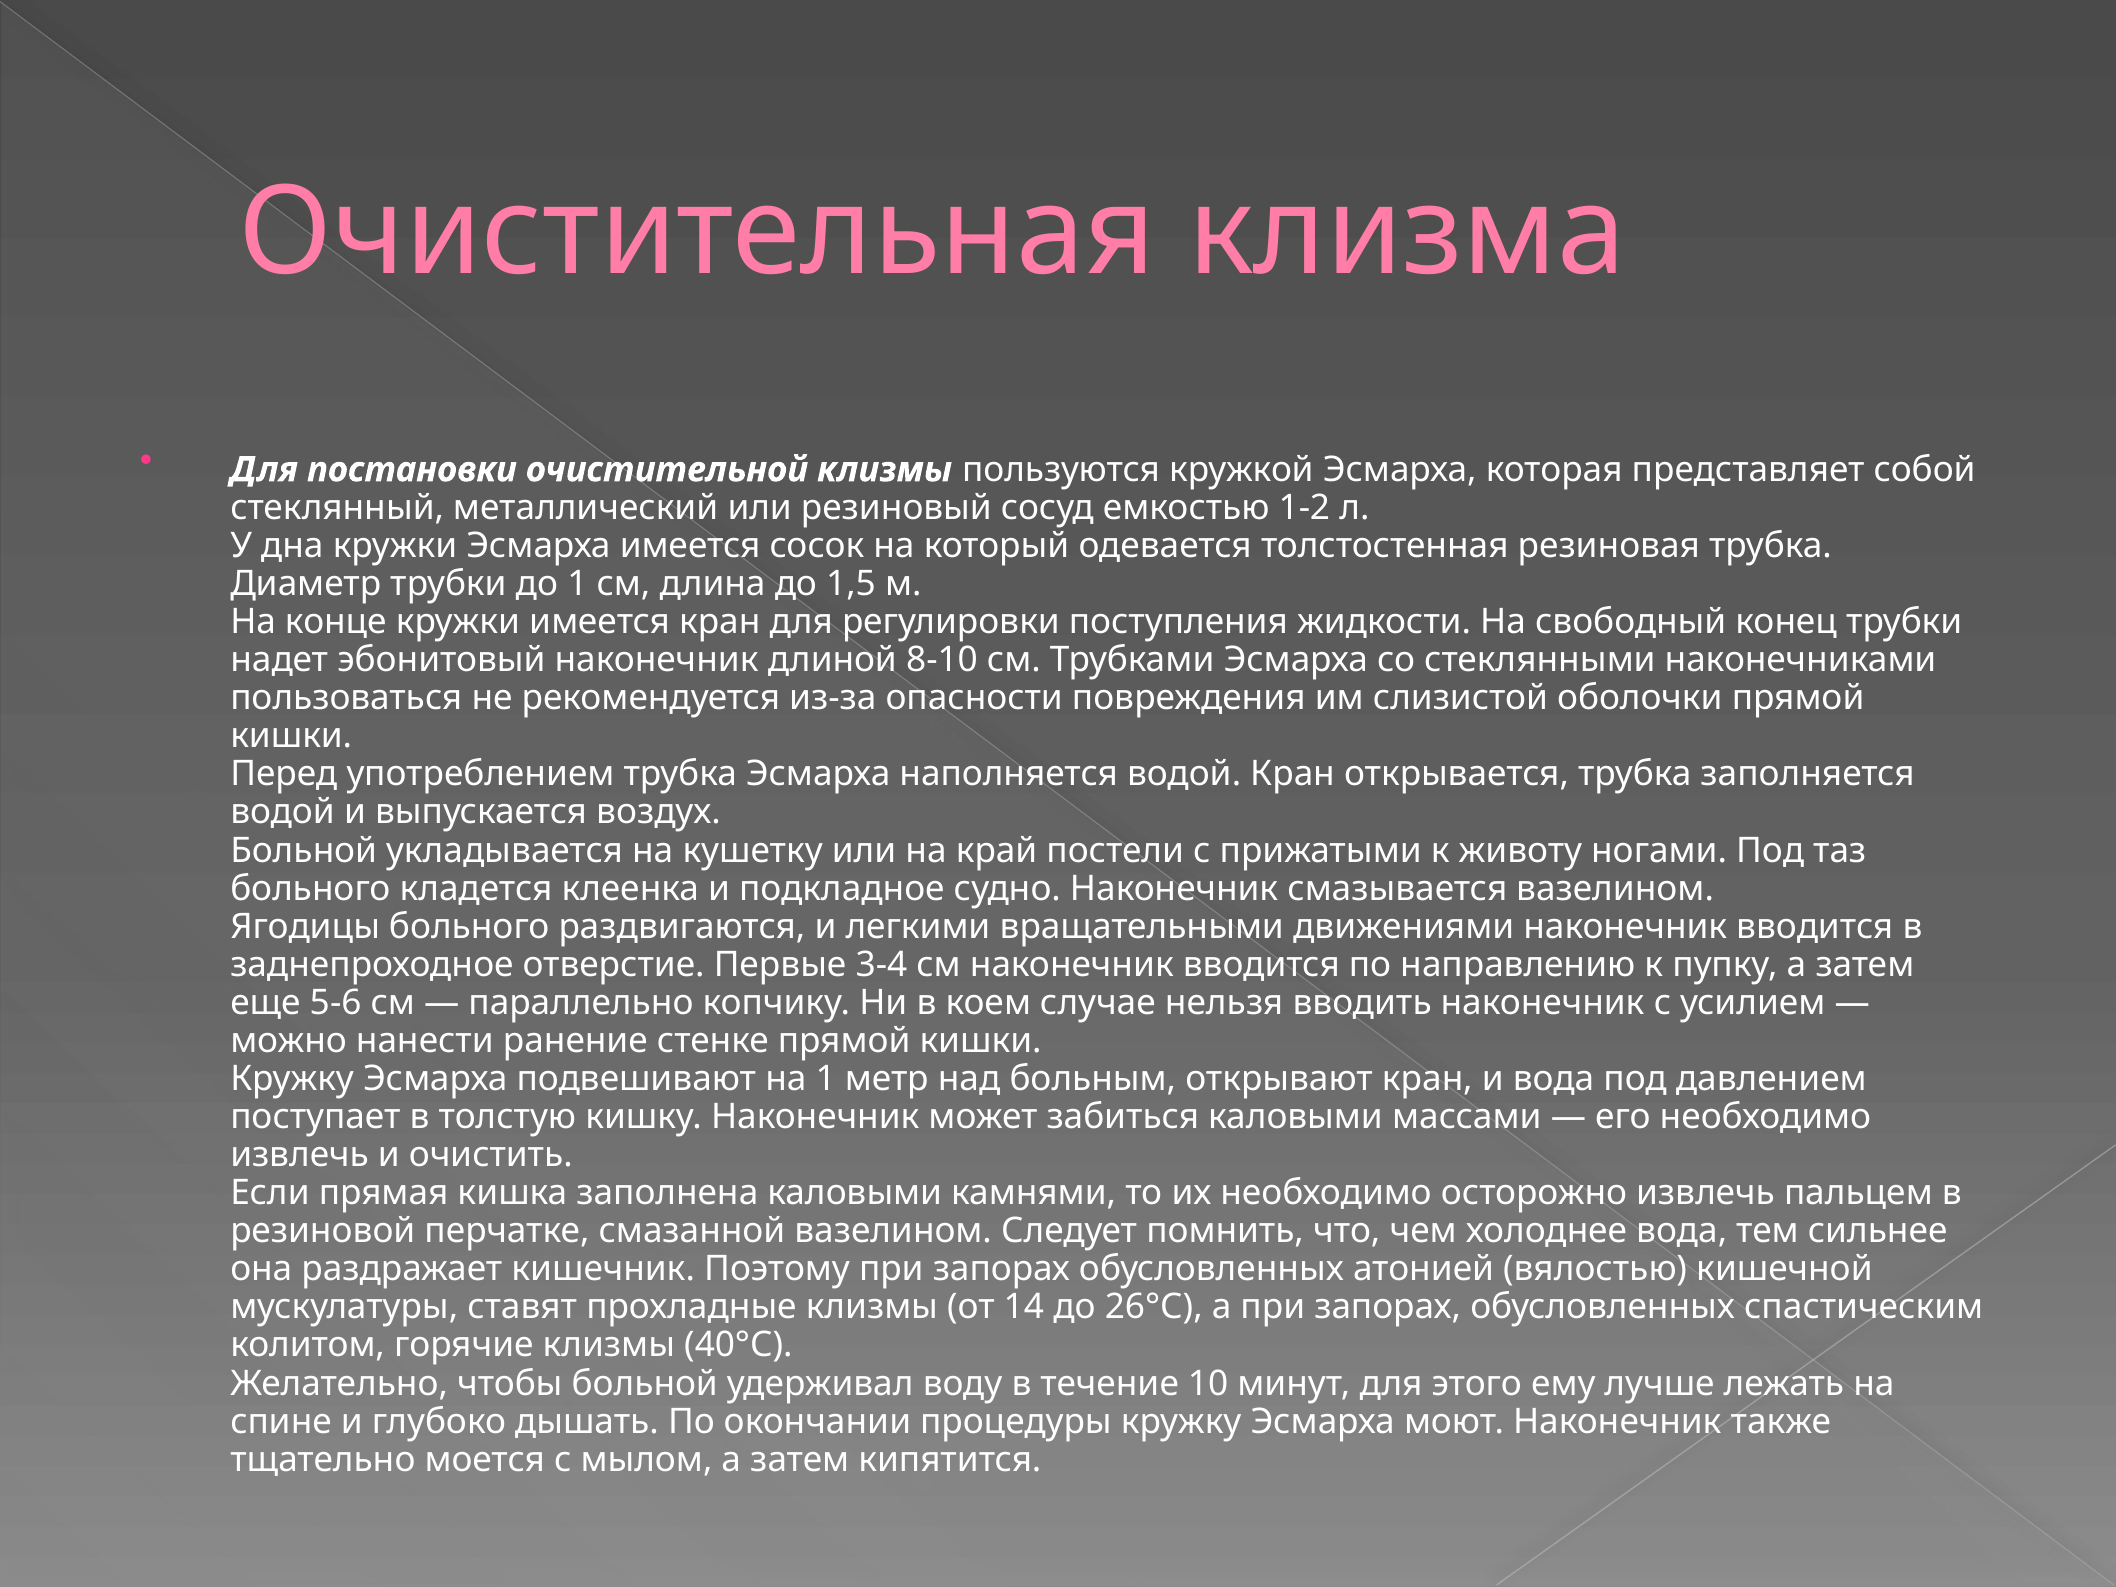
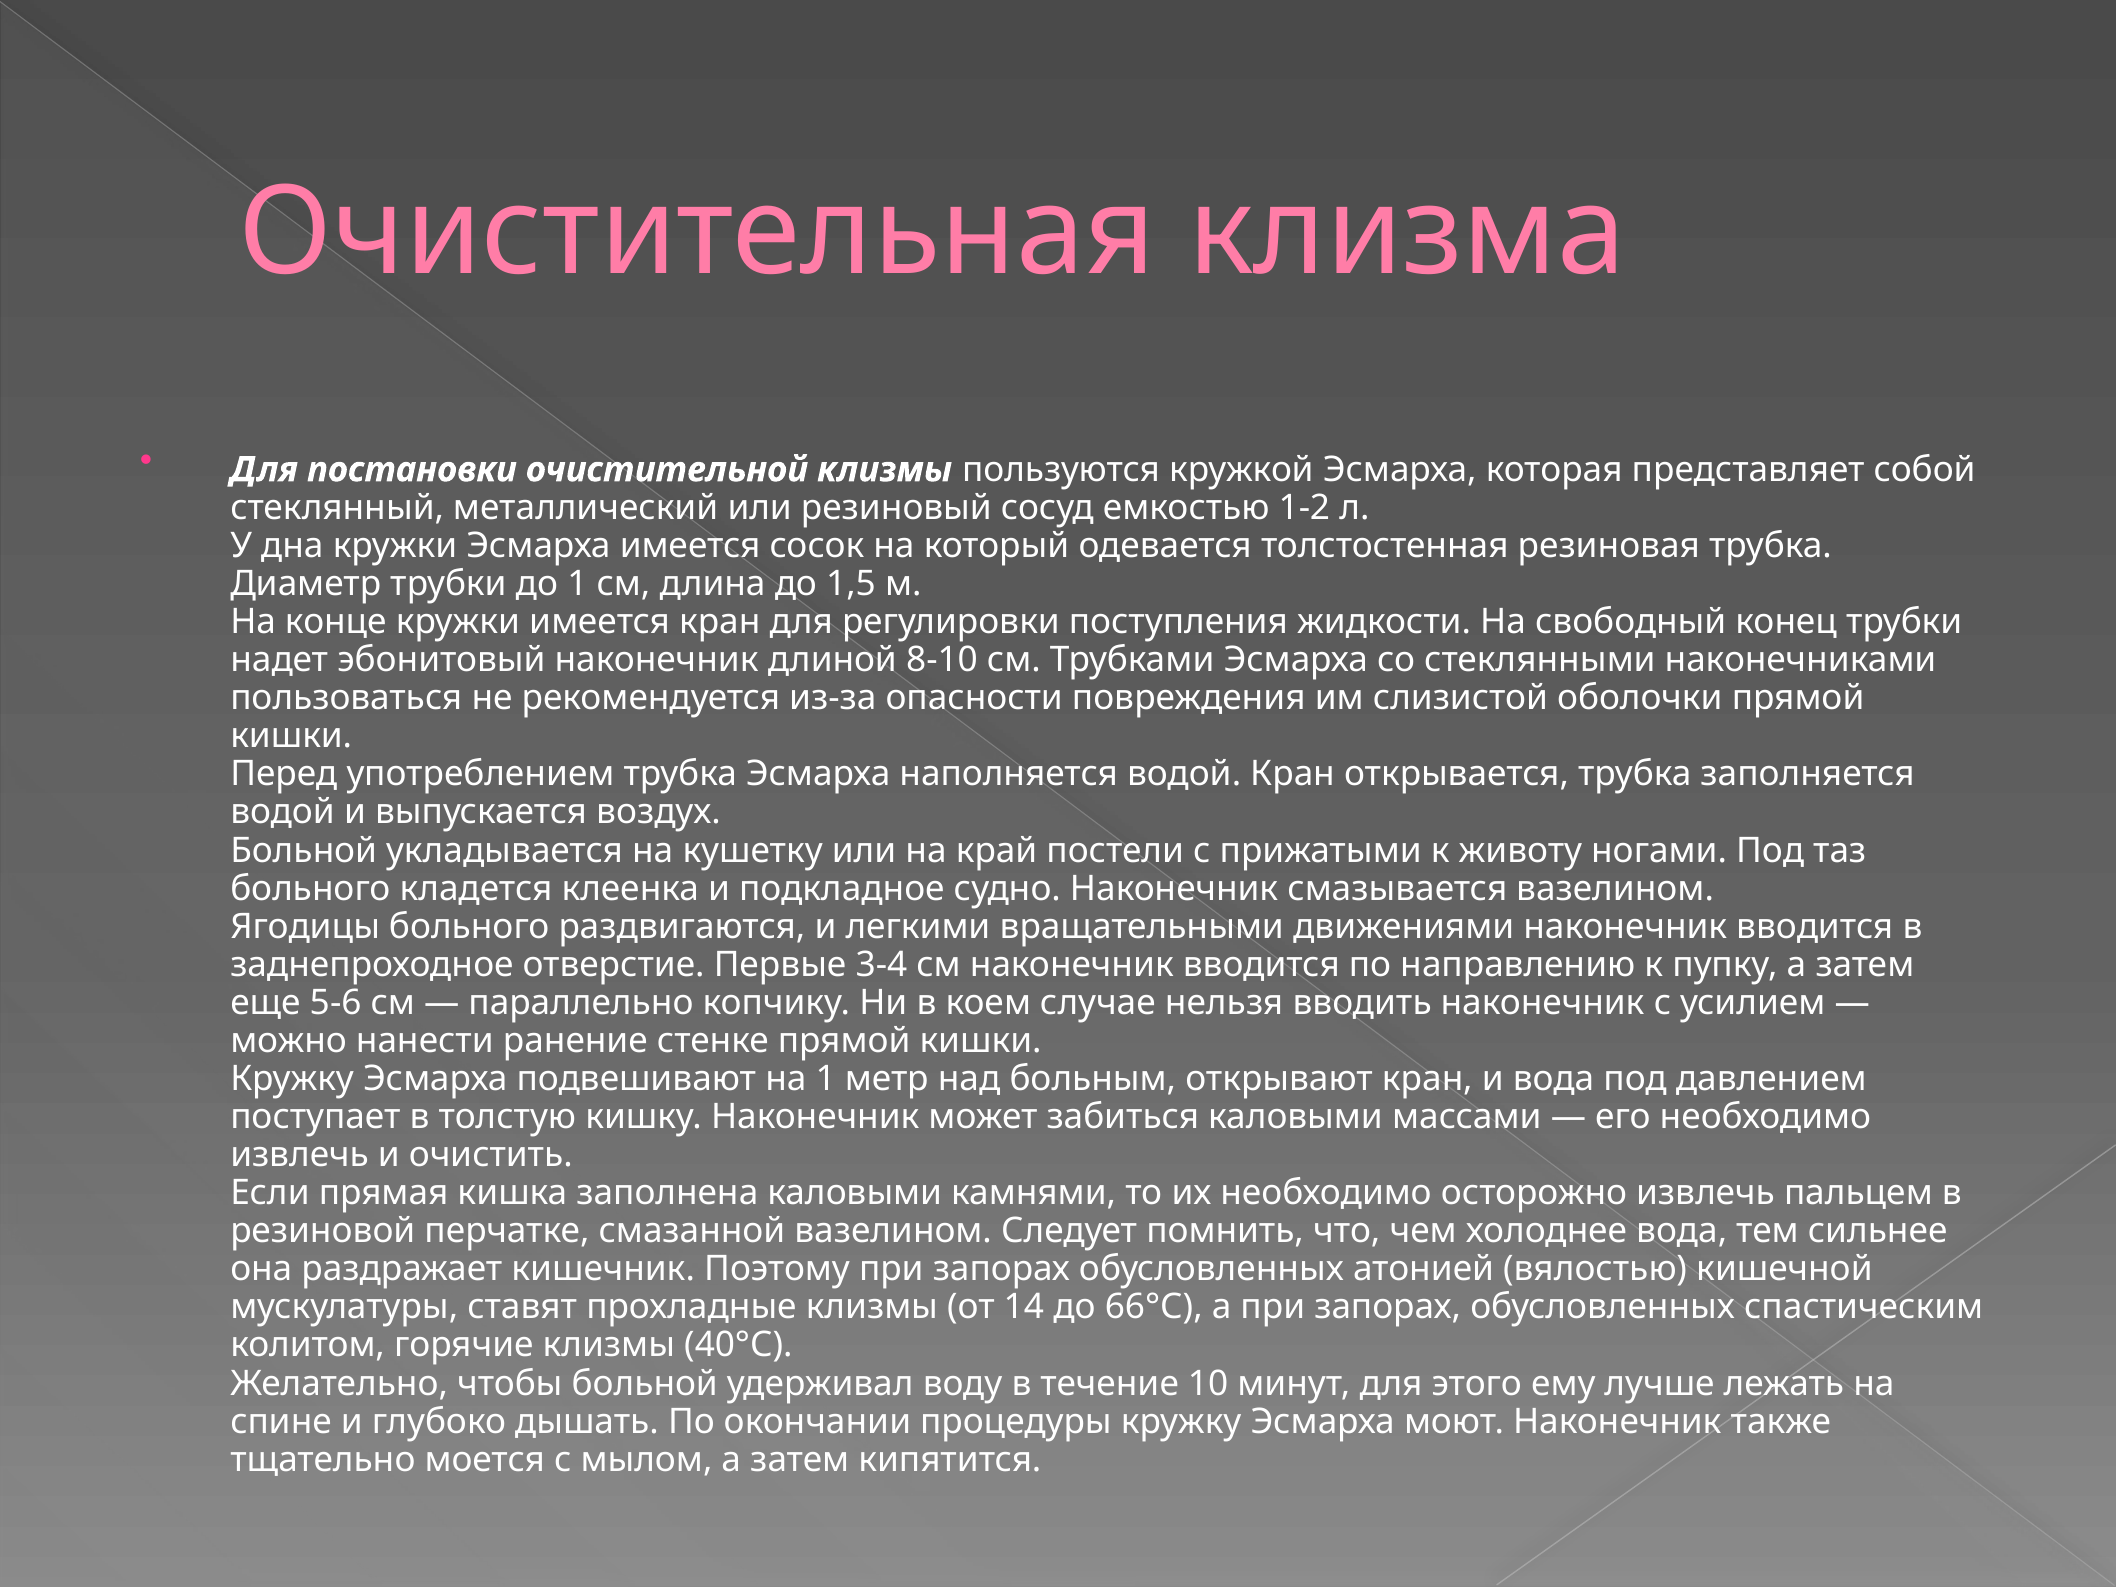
26°С: 26°С -> 66°С (1154, 1307)
